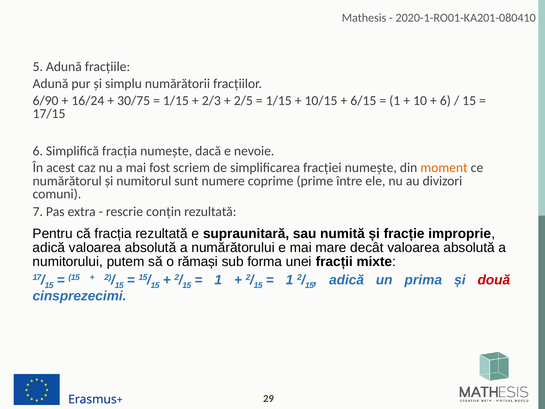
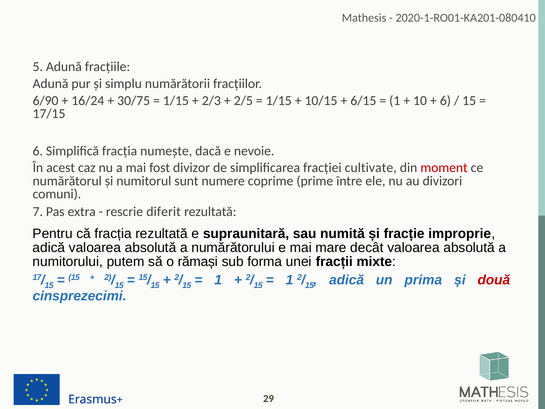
scriem: scriem -> divizor (192, 168)
fracției numește: numește -> cultivate (371, 168)
moment colour: orange -> red (444, 168)
conțin: conțin -> diferit (164, 212)
